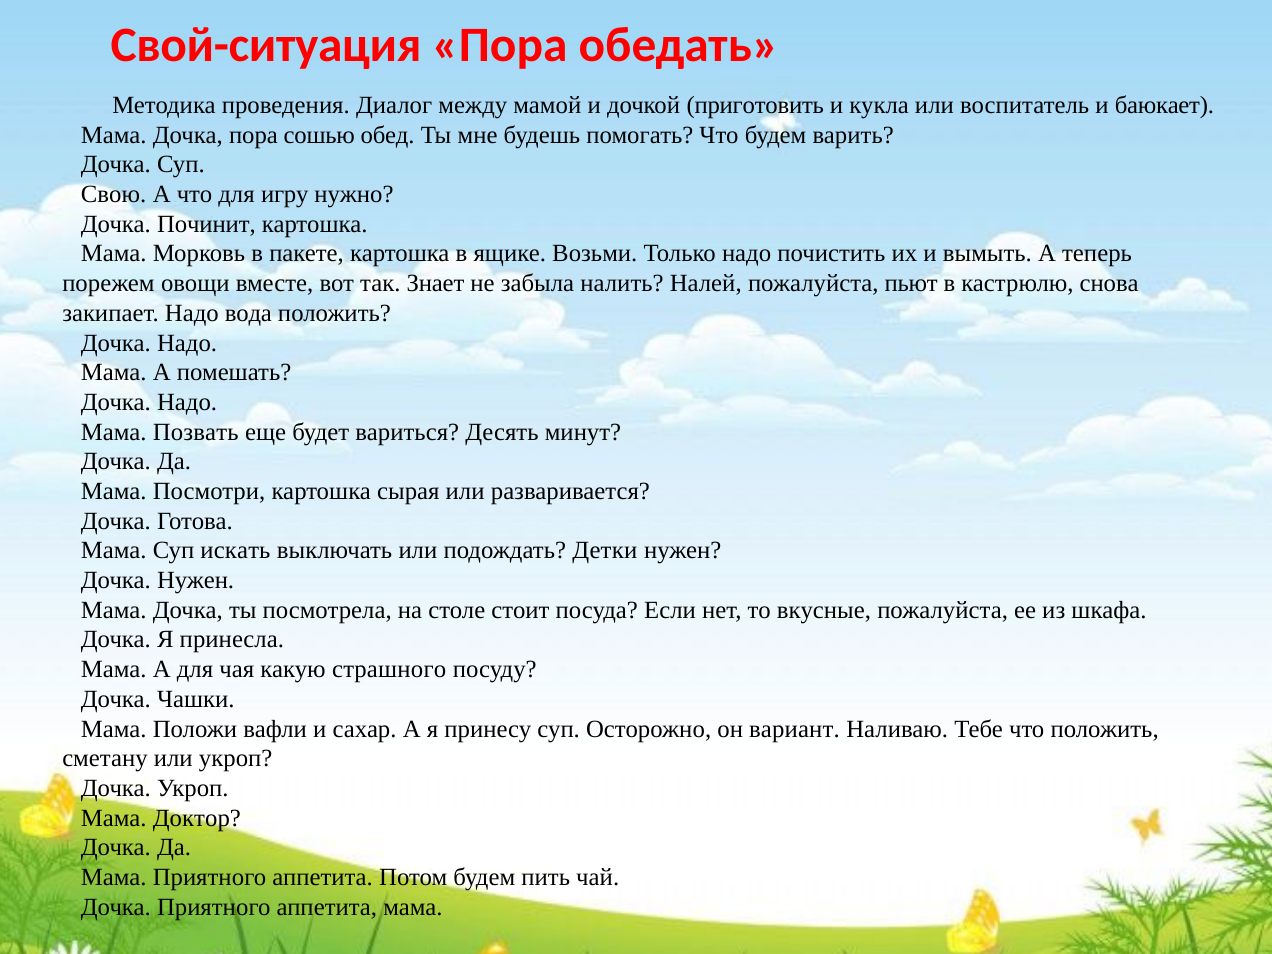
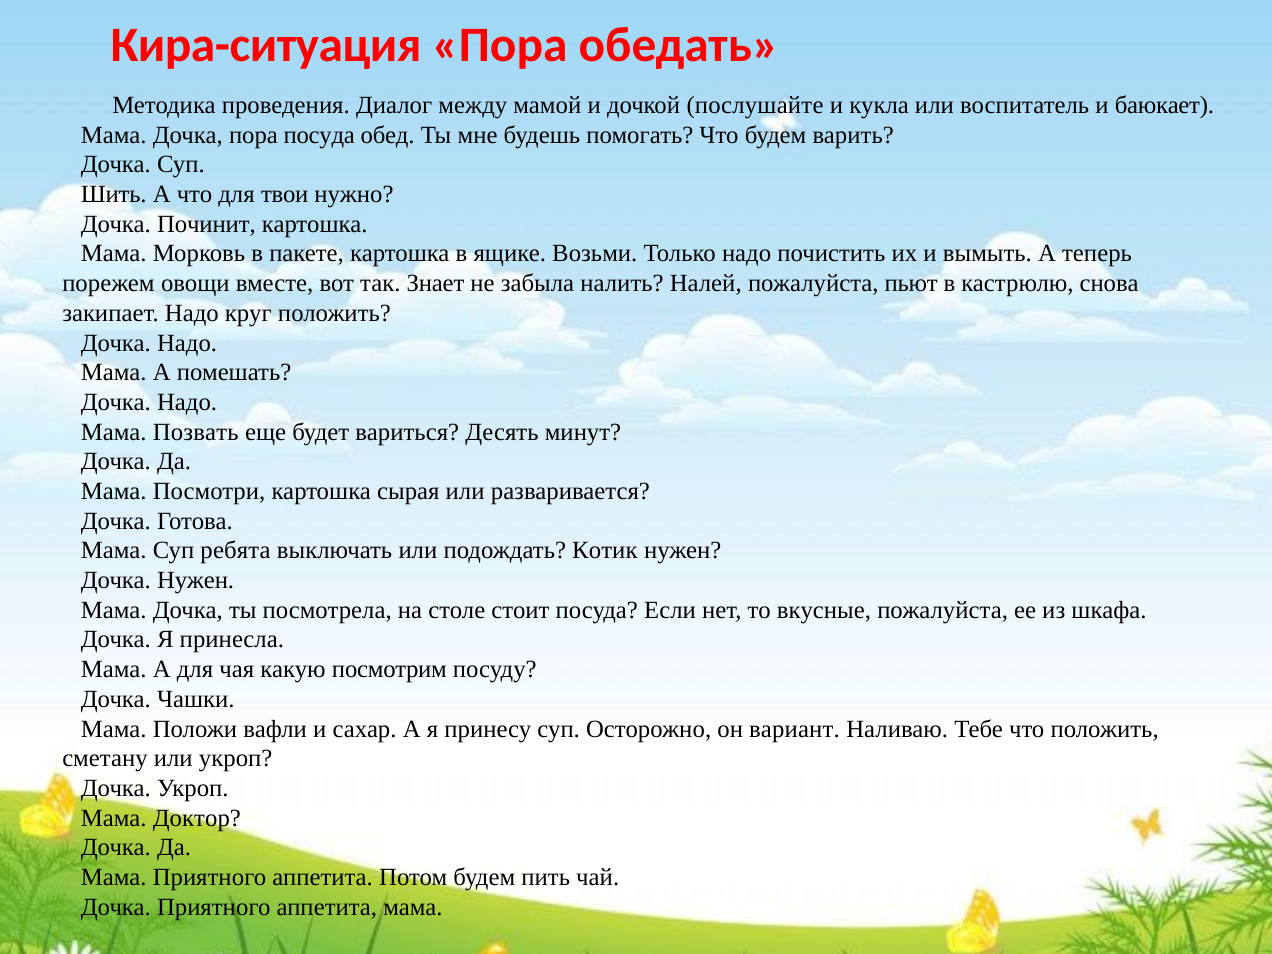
Свой-ситуация: Свой-ситуация -> Кира-ситуация (266, 45)
приготовить: приготовить -> послушайте (755, 105)
пора сошью: сошью -> посуда (319, 135)
Свою: Свою -> Шить (114, 194)
игру: игру -> твои (285, 194)
вода: вода -> круг (248, 313)
искать: искать -> ребята (235, 551)
Детки: Детки -> Котик (605, 551)
страшного: страшного -> посмотрим (389, 670)
